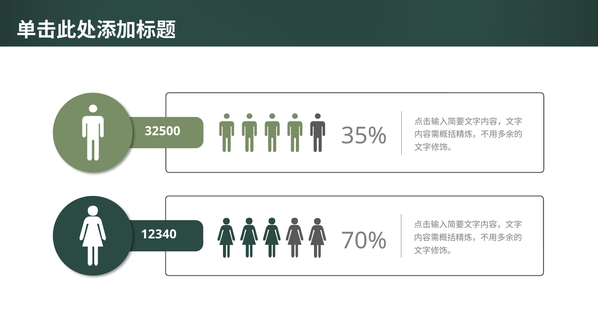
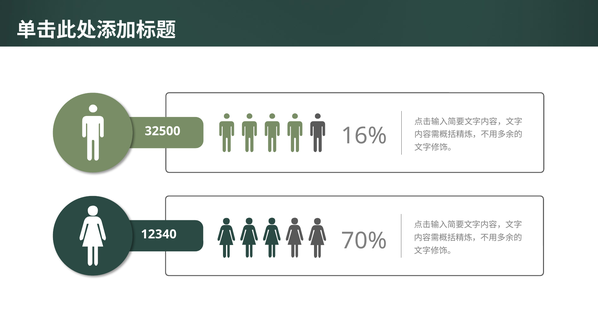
35%: 35% -> 16% (364, 136)
